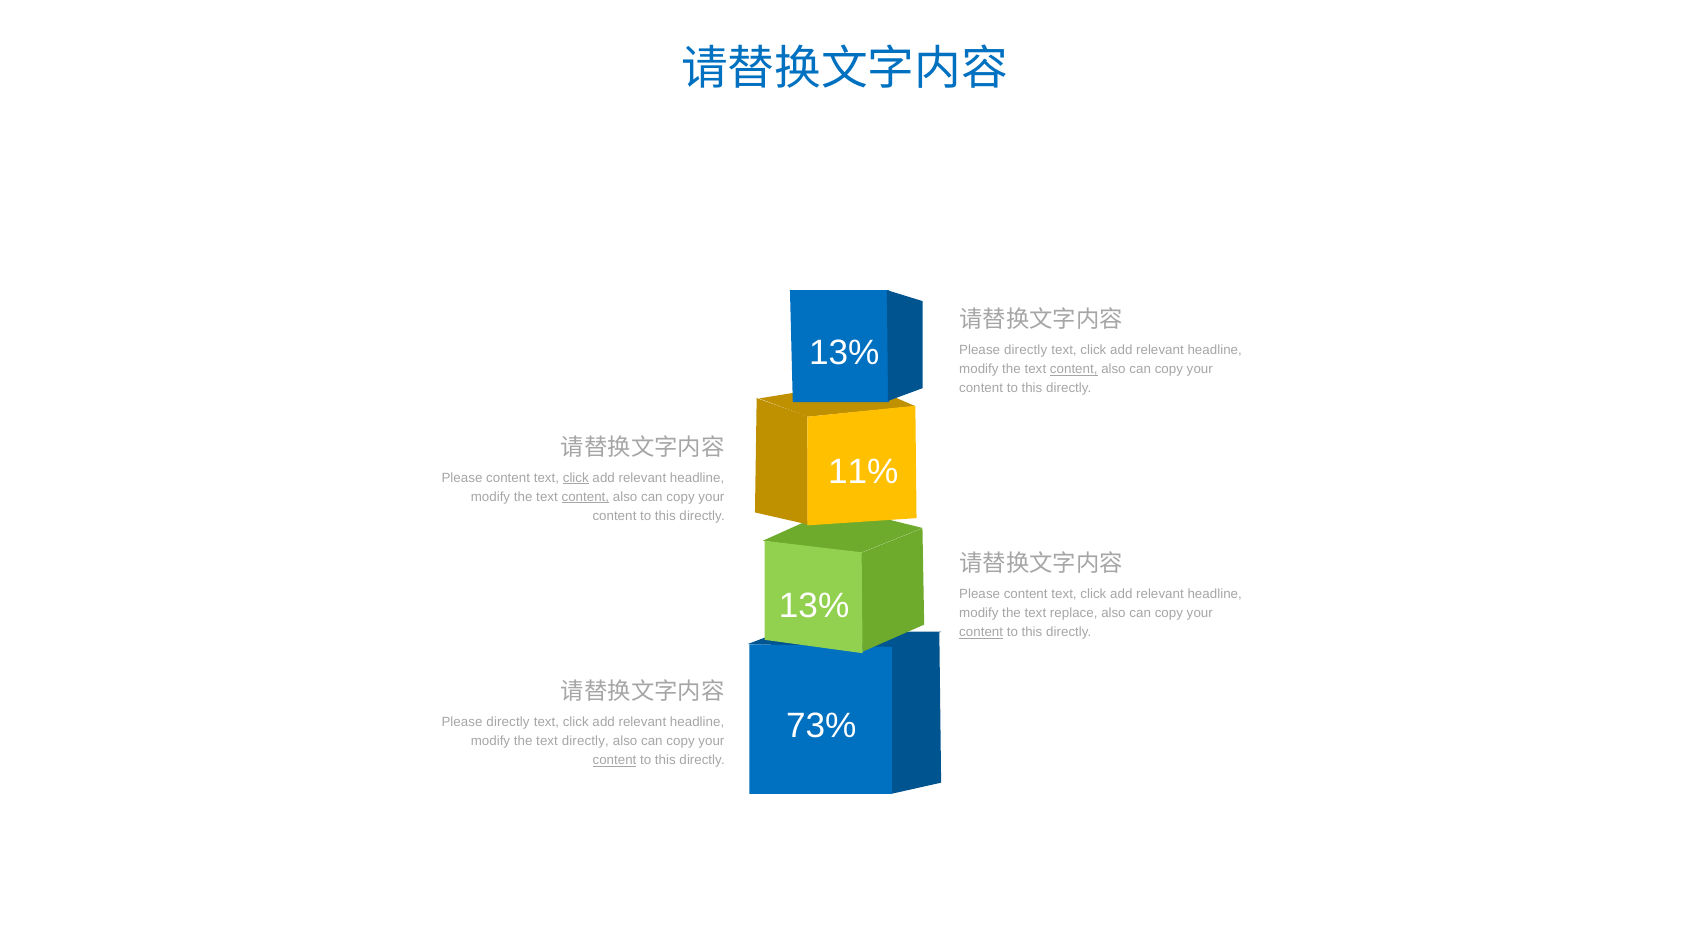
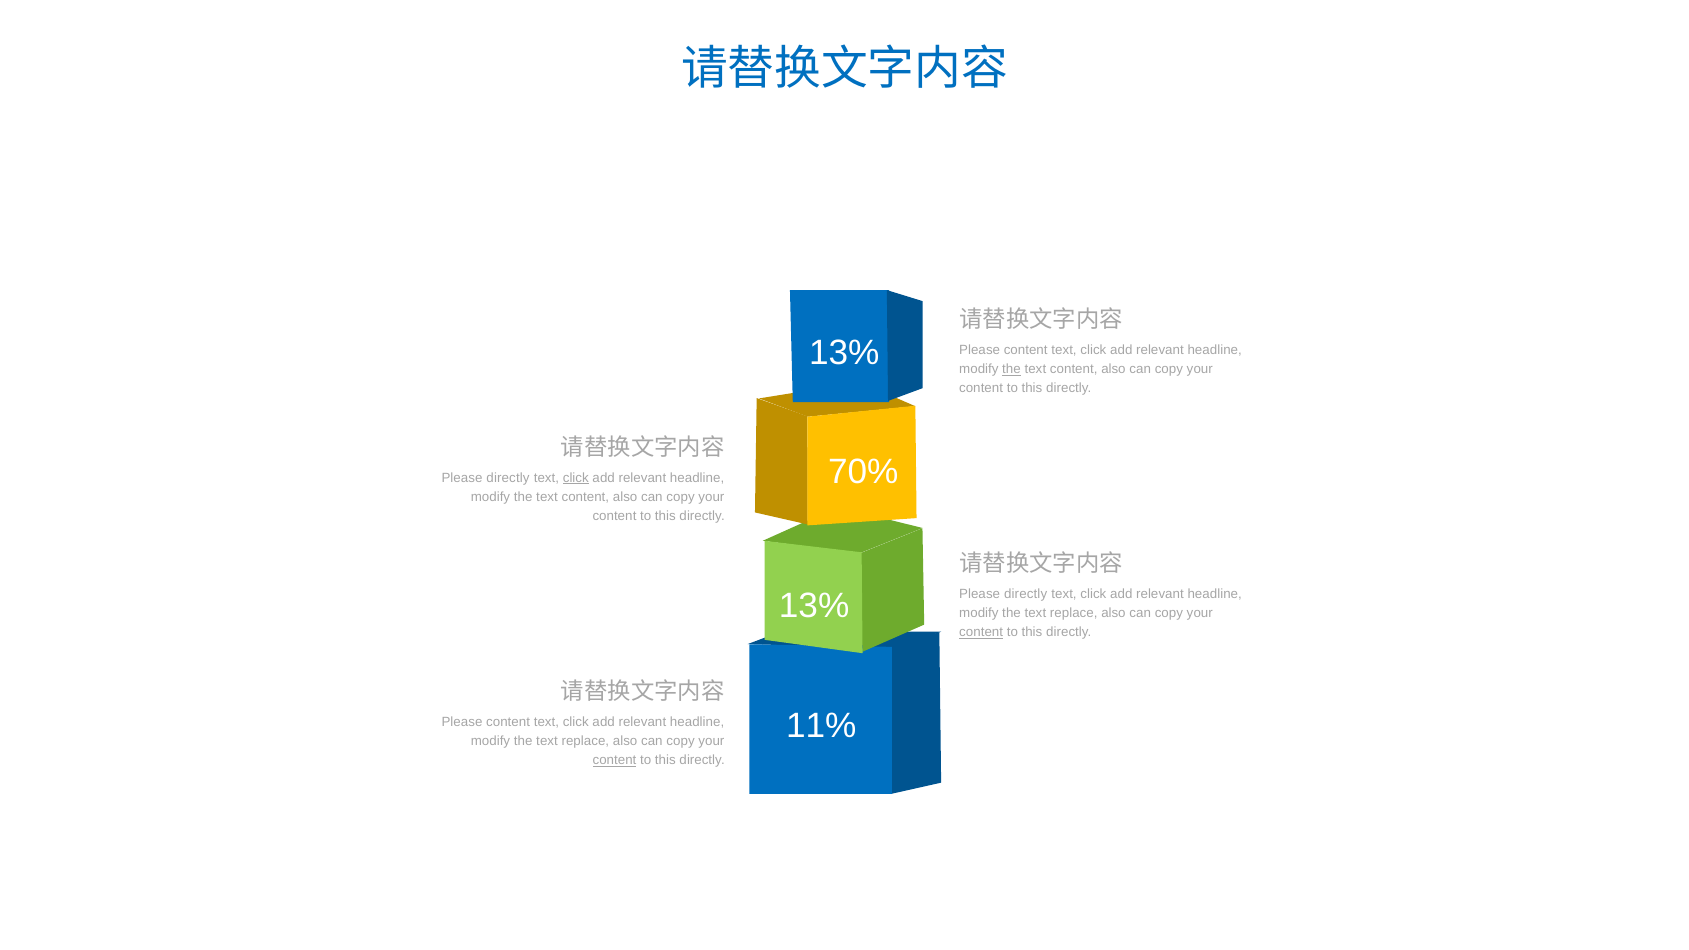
directly: directly -> content (1026, 350)
the underline: none -> present (1011, 369)
content underline: present -> none (1074, 369)
11%: 11% -> 70% (863, 472)
content: content -> directly (508, 478)
content underline: present -> none (585, 497)
content: content -> directly (1026, 594)
73%: 73% -> 11% (821, 726)
directly: directly -> content (508, 722)
directly: directly -> replace (585, 741)
